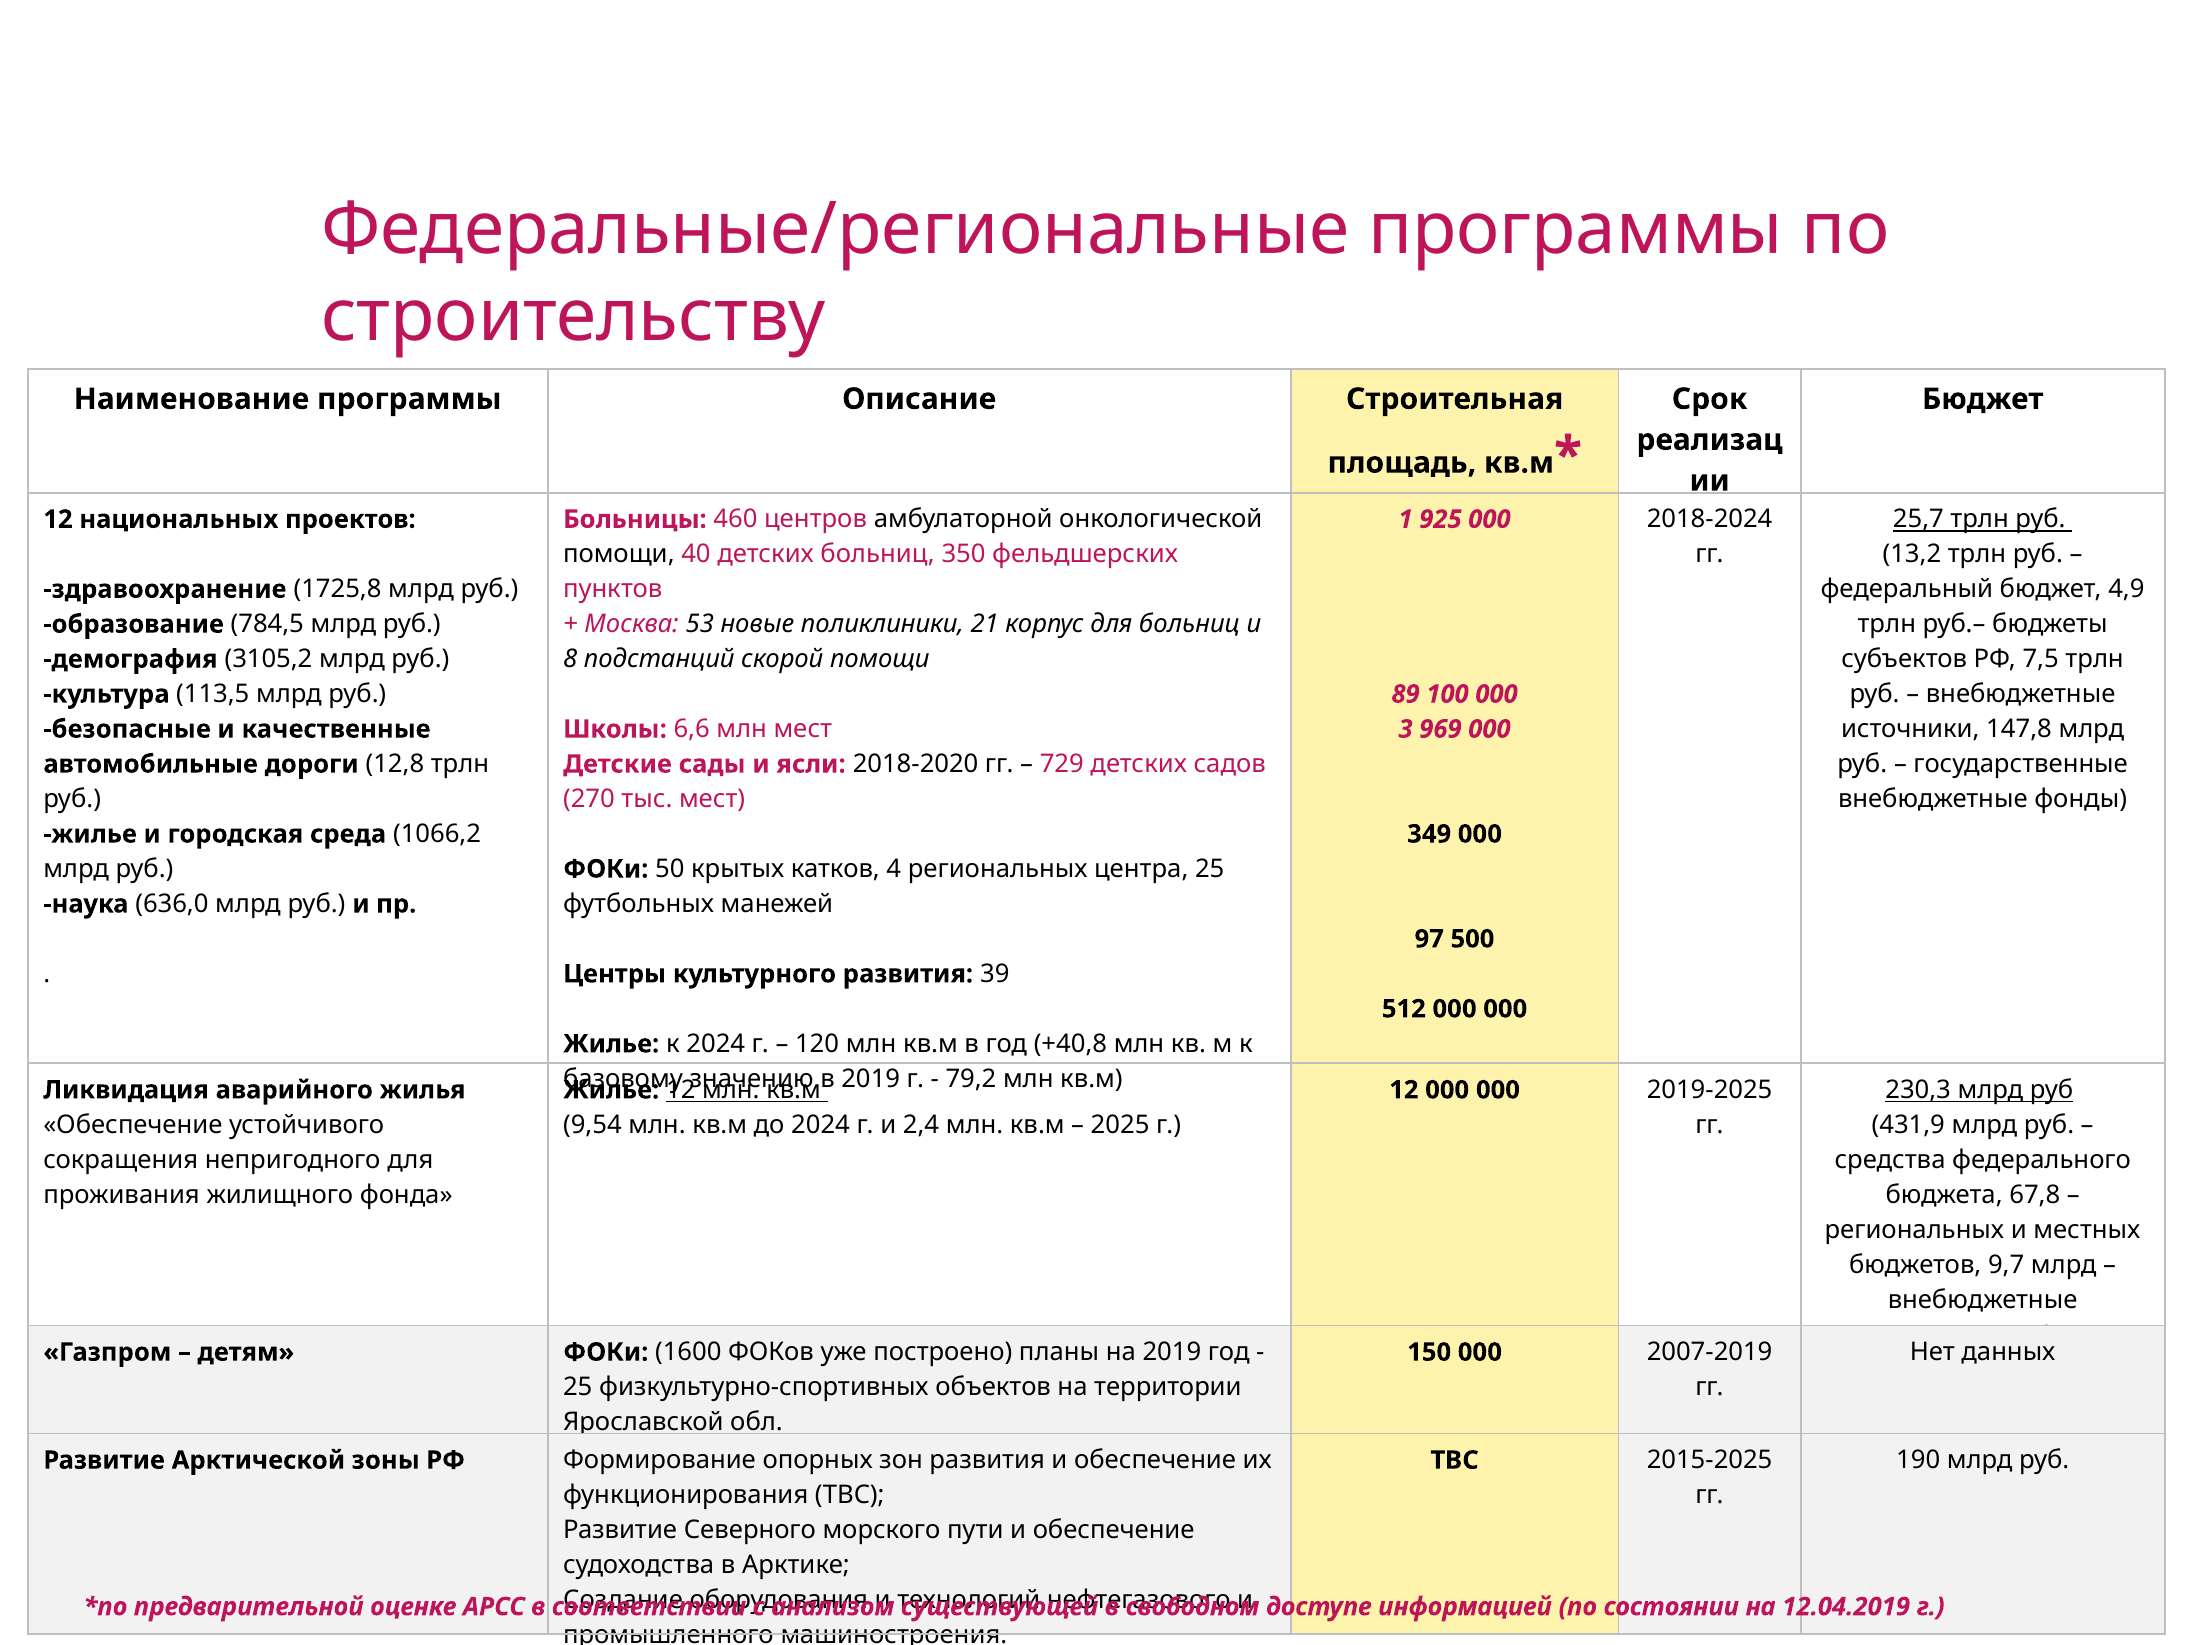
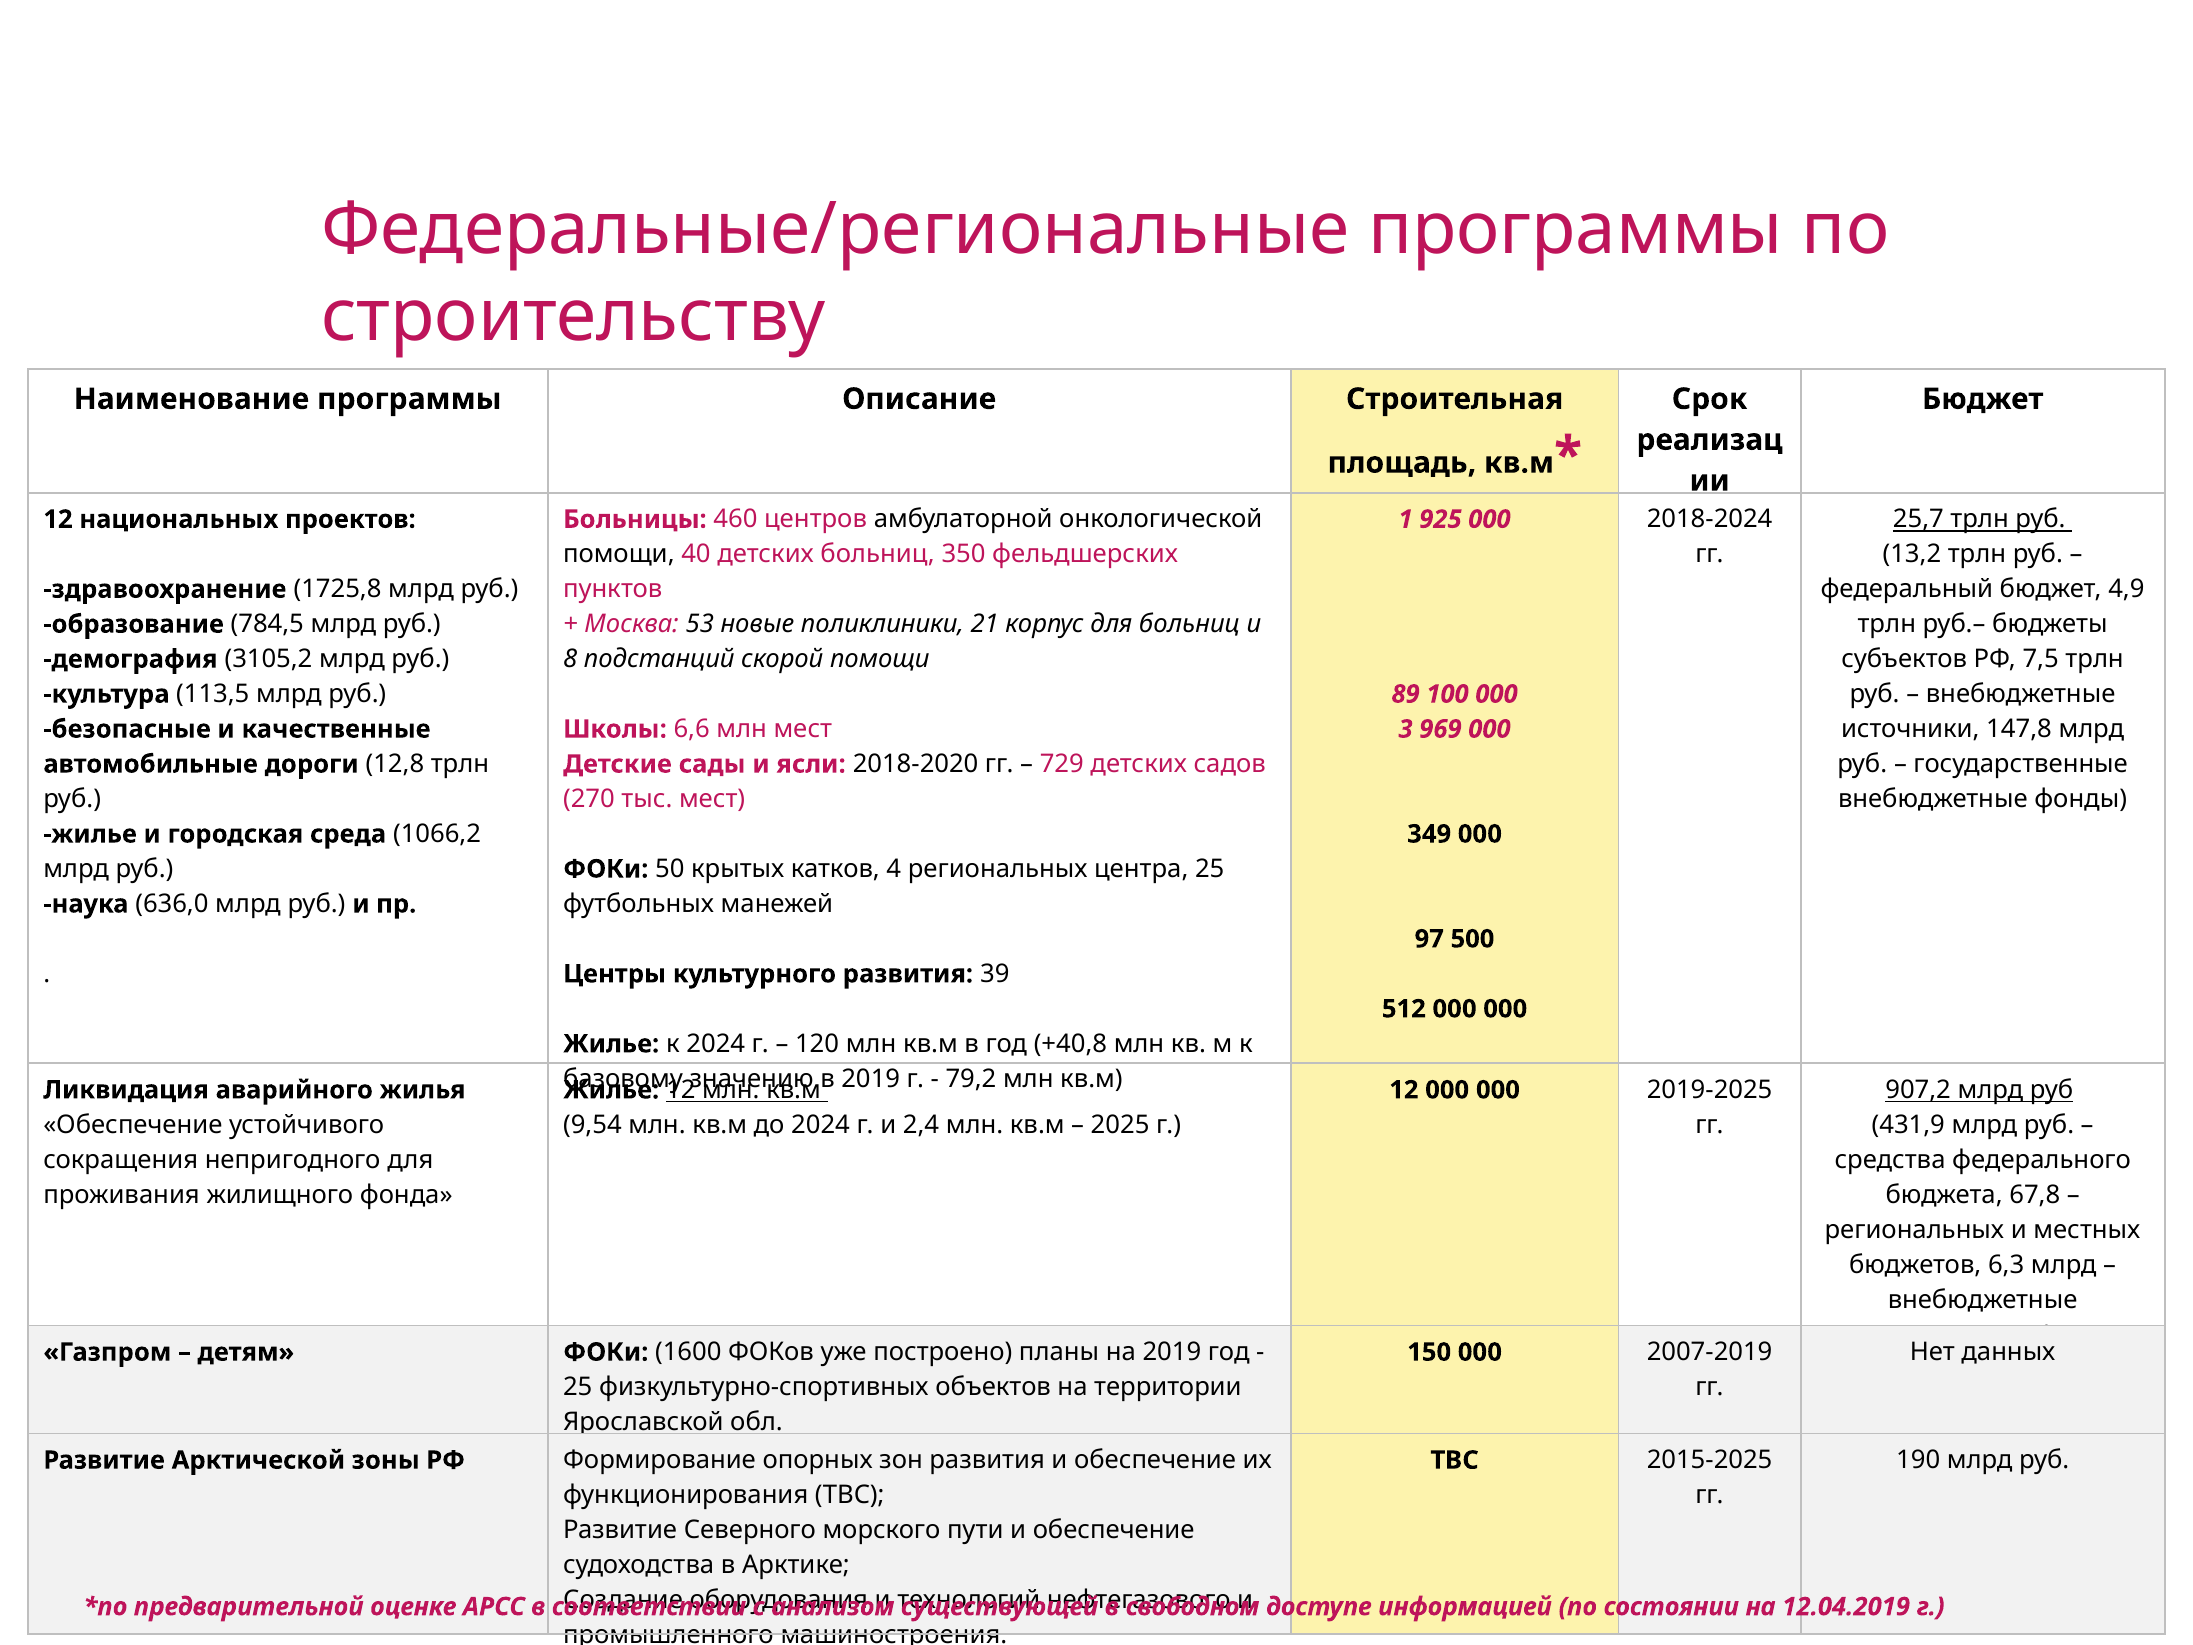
230,3: 230,3 -> 907,2 (1918, 1090)
9,7: 9,7 -> 6,3 (2006, 1265)
